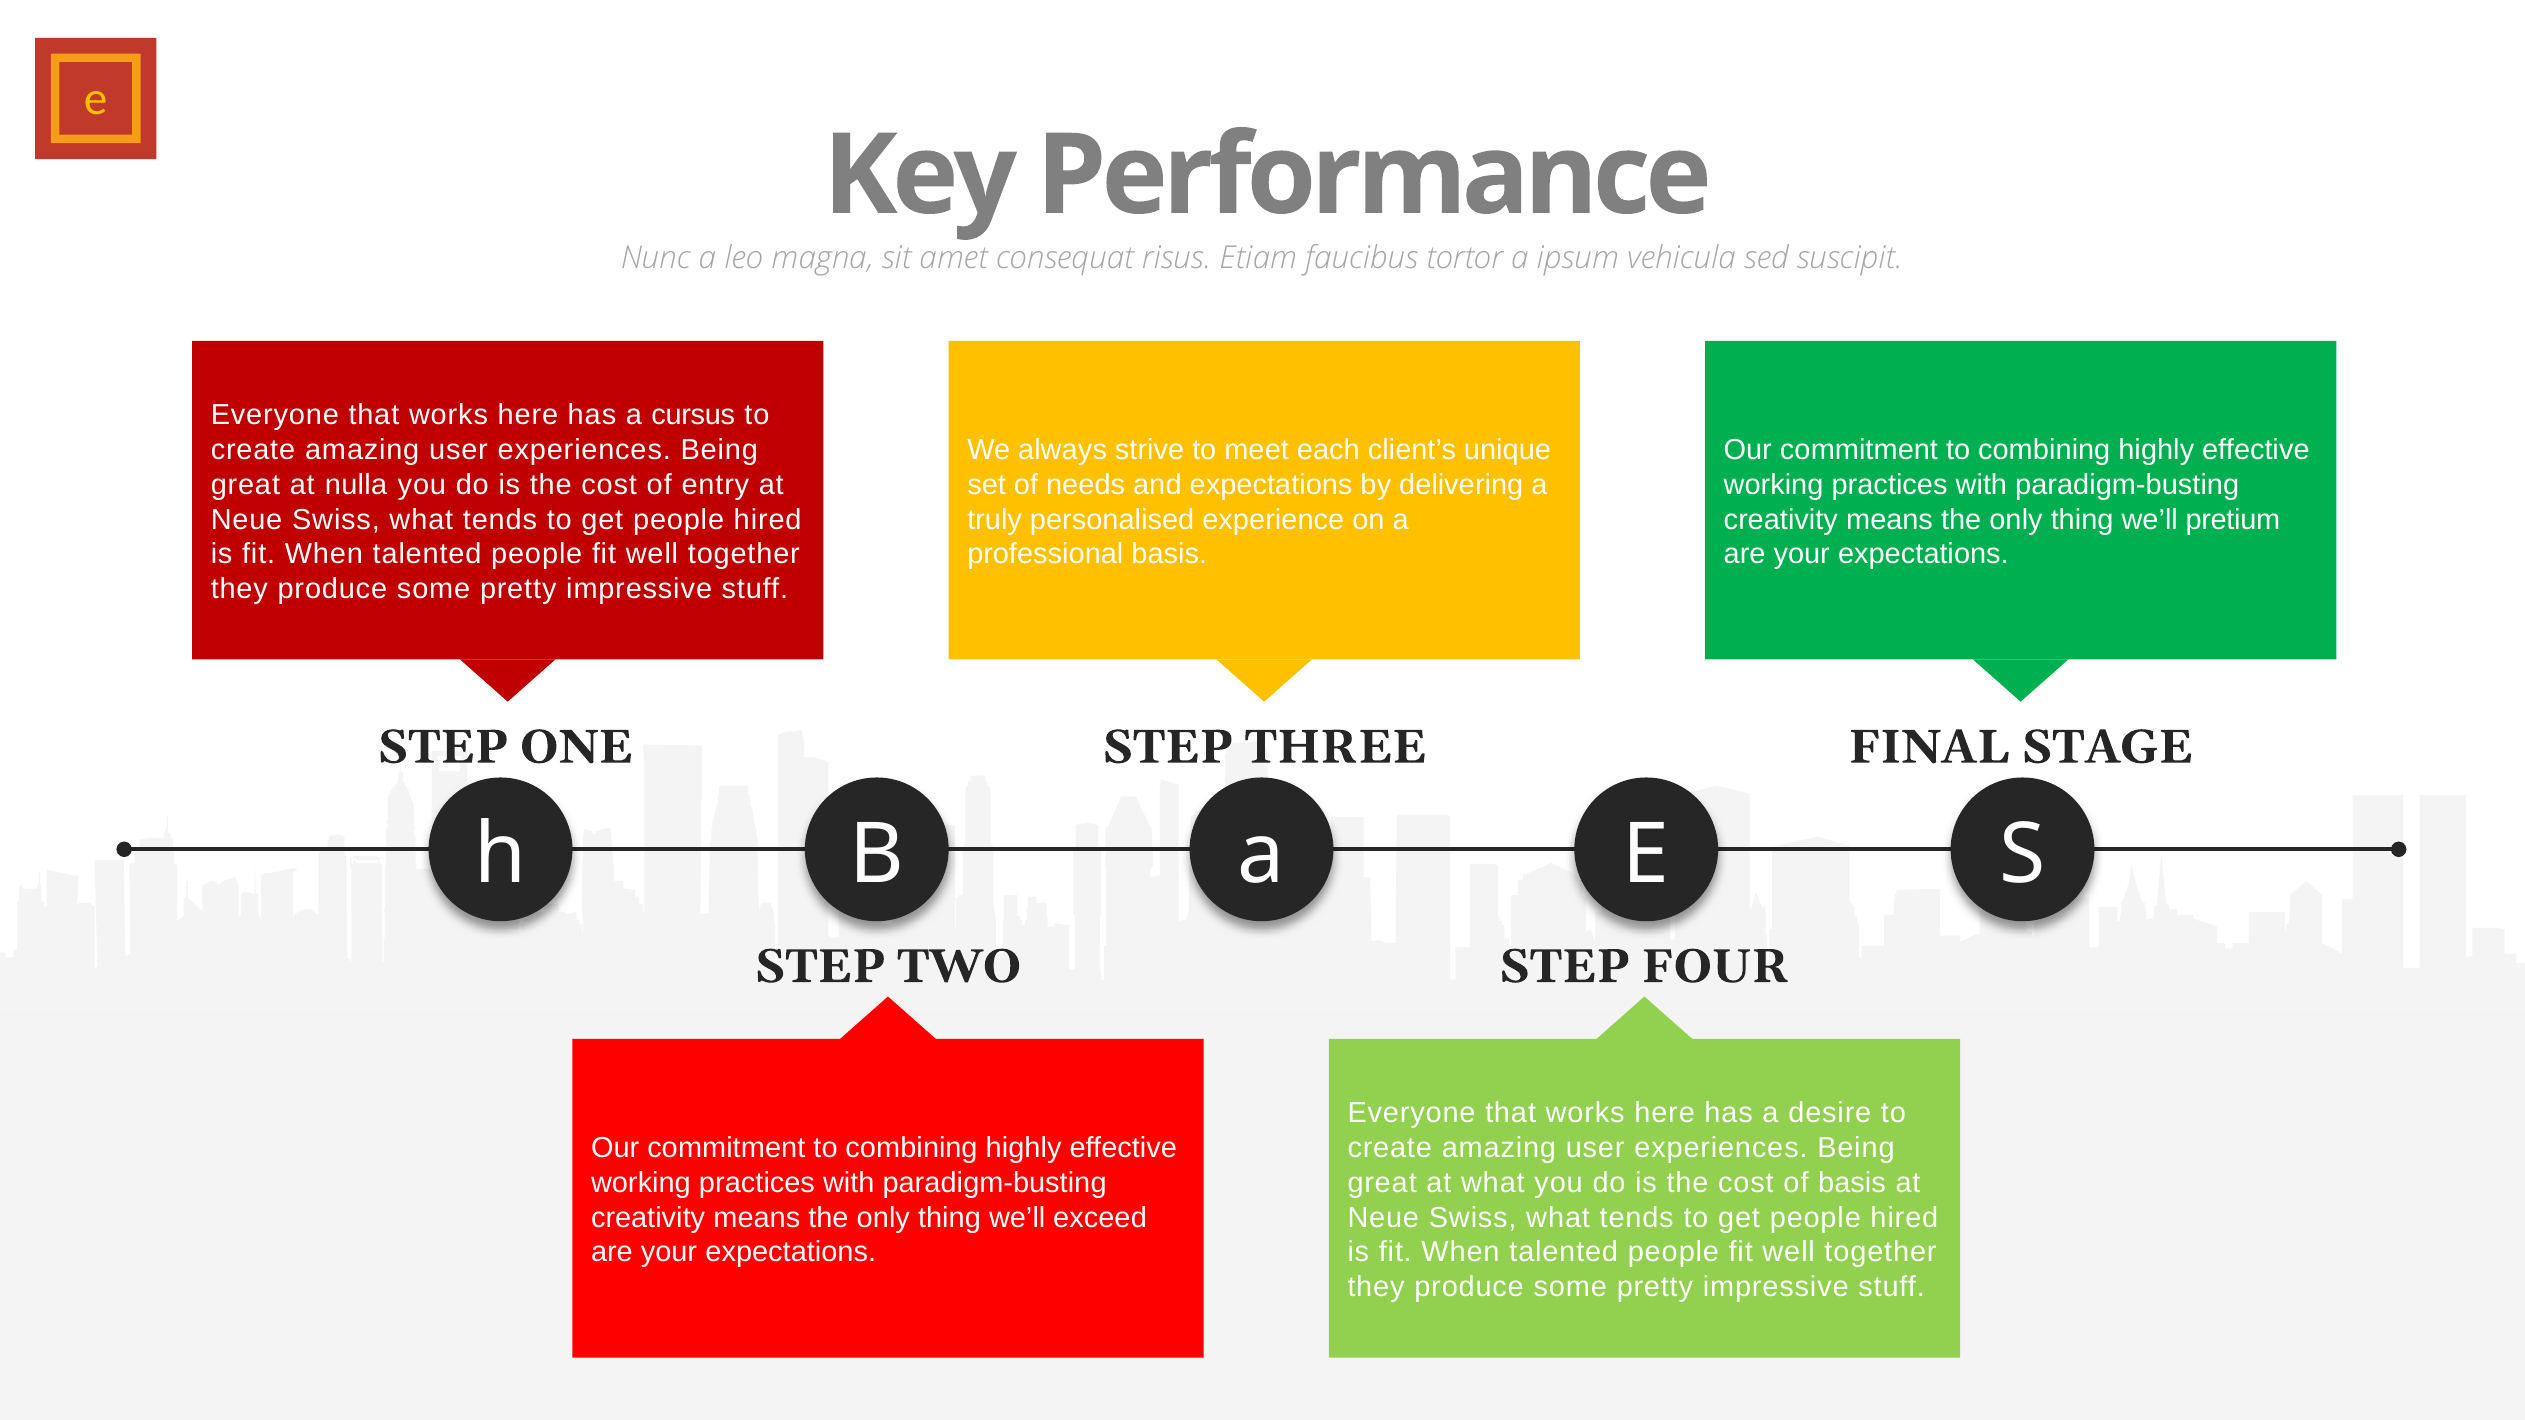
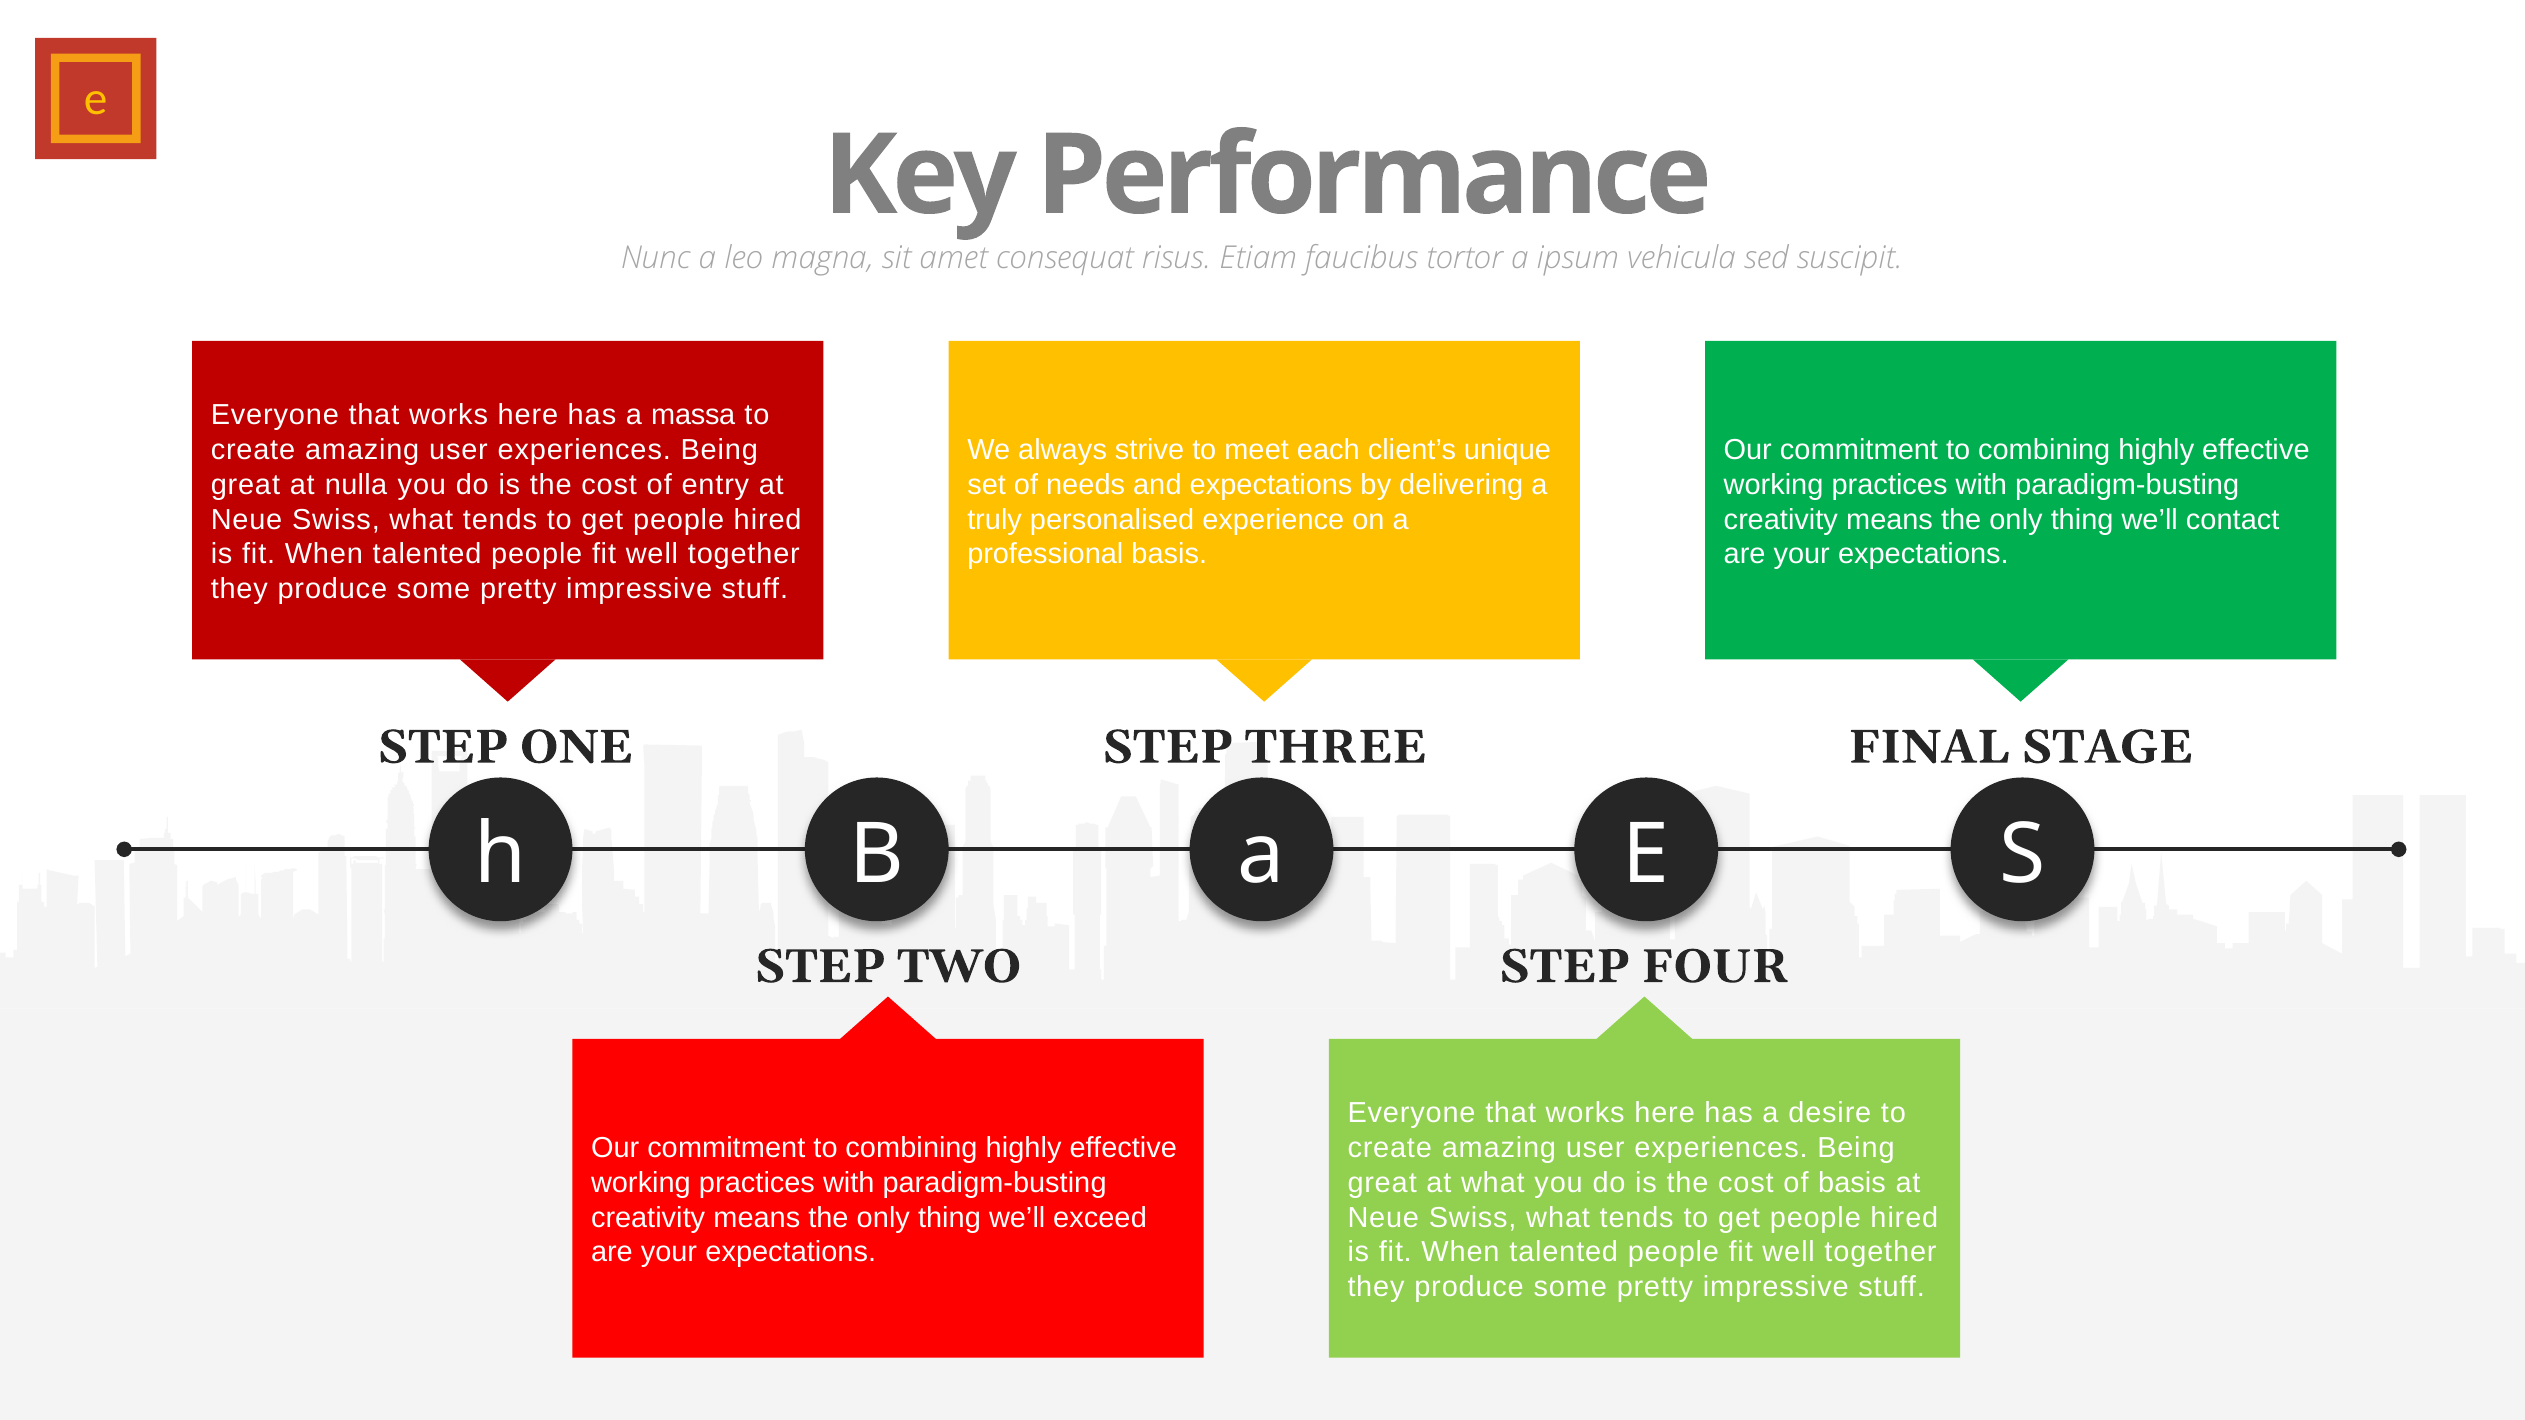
cursus: cursus -> massa (693, 415)
pretium: pretium -> contact (2233, 520)
